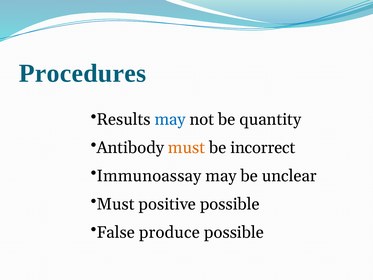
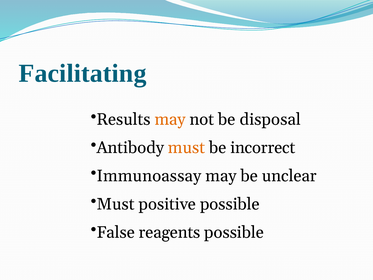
Procedures: Procedures -> Facilitating (83, 73)
may colour: blue -> orange (170, 119)
quantity: quantity -> disposal (270, 119)
produce: produce -> reagents (170, 232)
